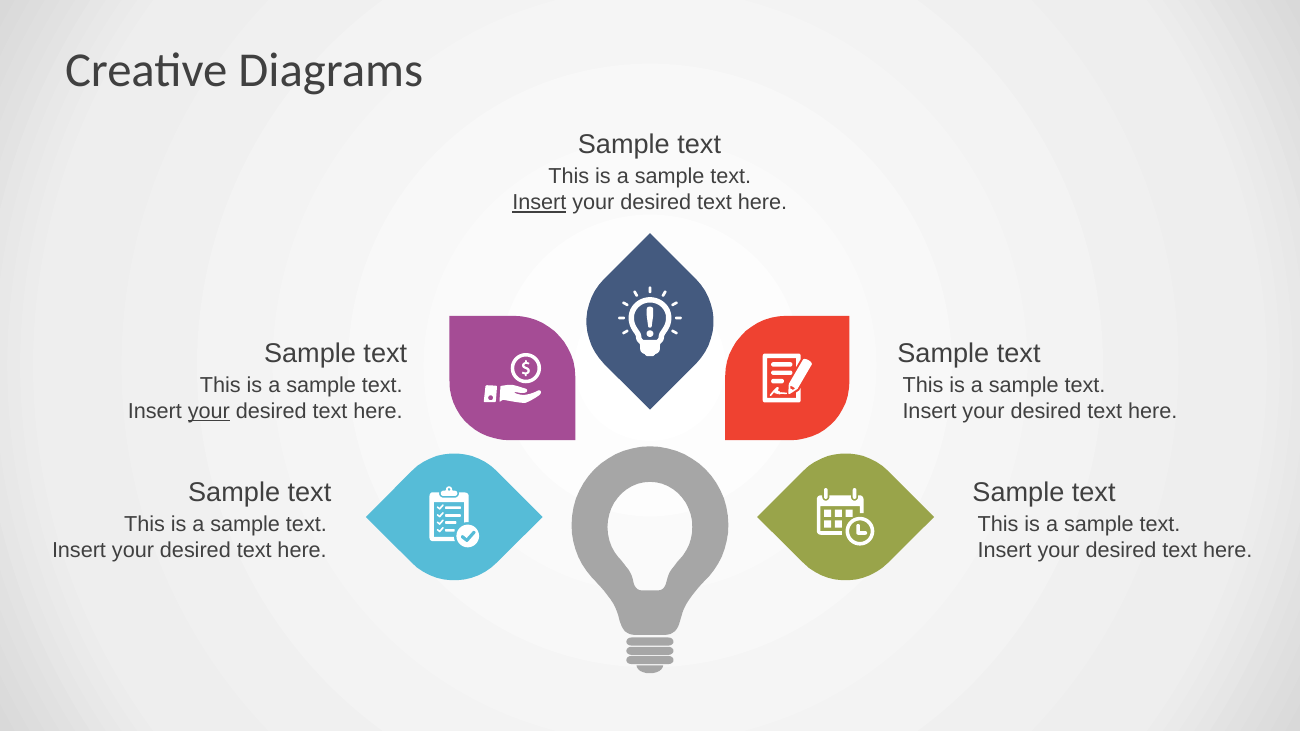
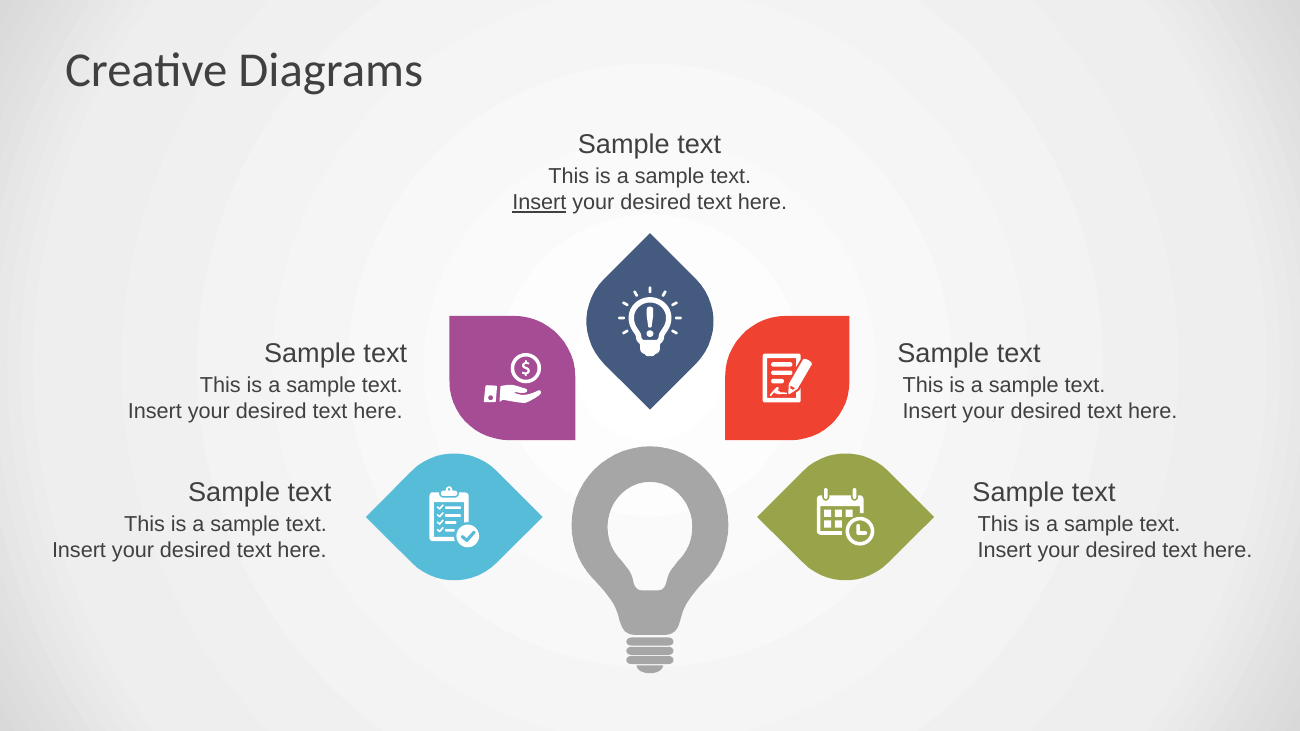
your underline: present -> none (209, 411)
